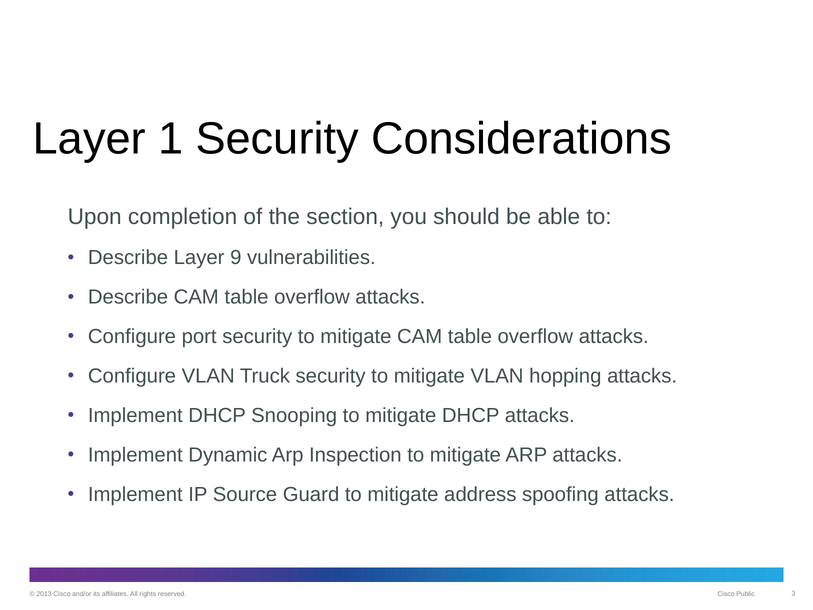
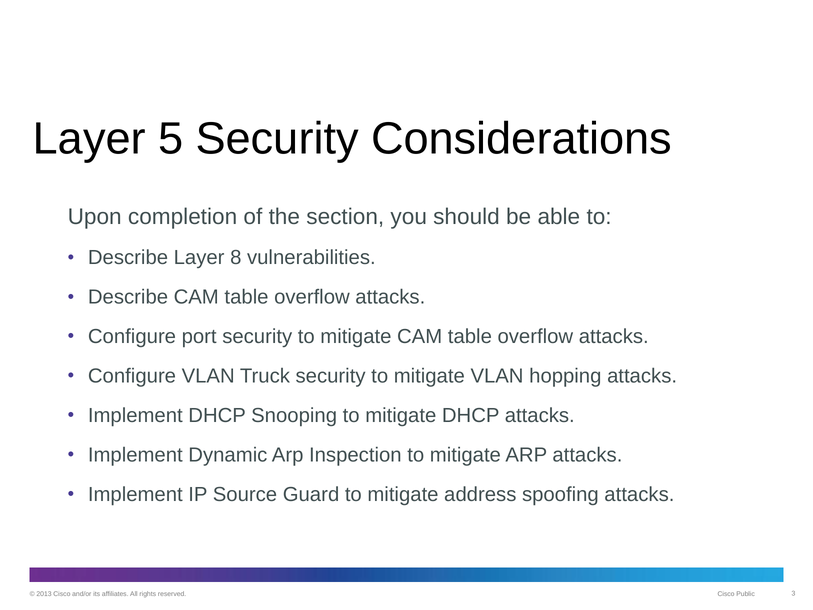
1: 1 -> 5 (171, 139)
9: 9 -> 8 (236, 257)
